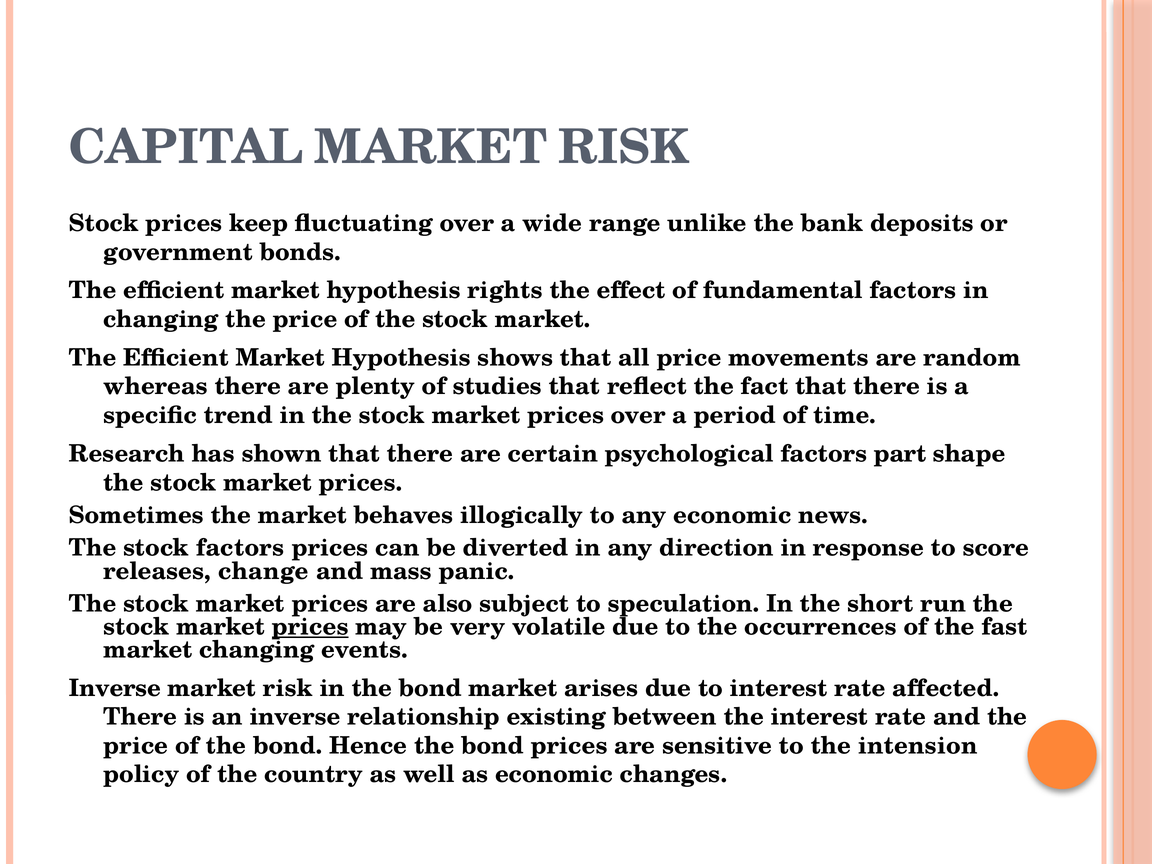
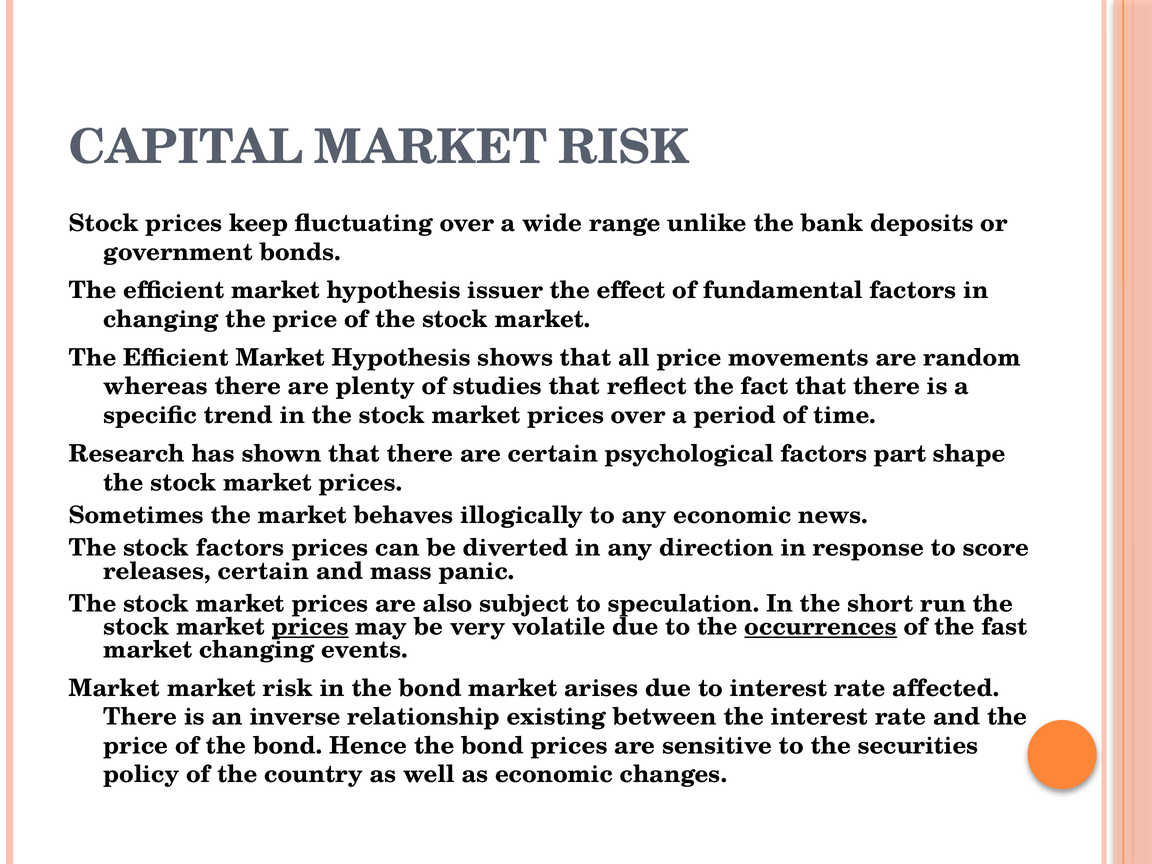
rights: rights -> issuer (505, 291)
releases change: change -> certain (263, 571)
occurrences underline: none -> present (821, 627)
Inverse: Inverse -> Market (115, 688)
intension: intension -> securities (918, 746)
